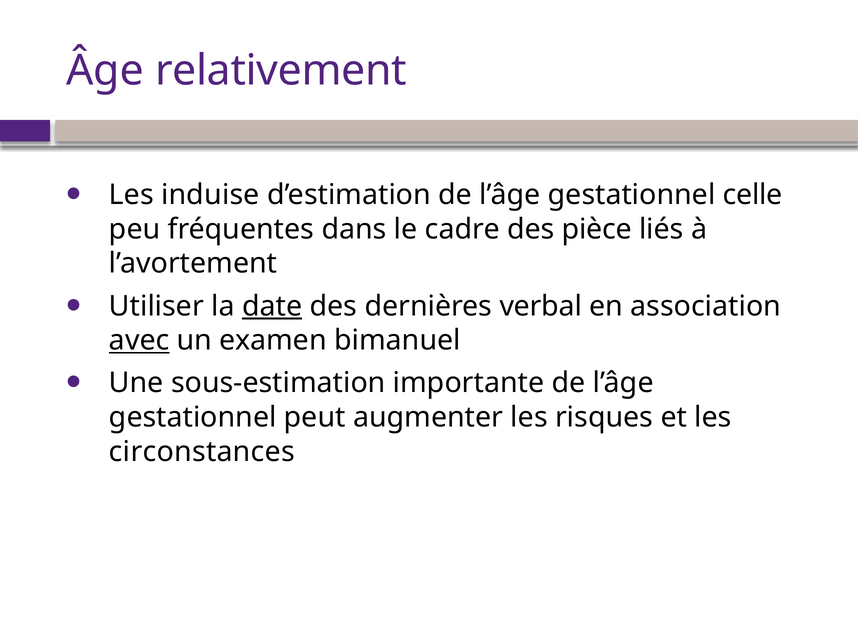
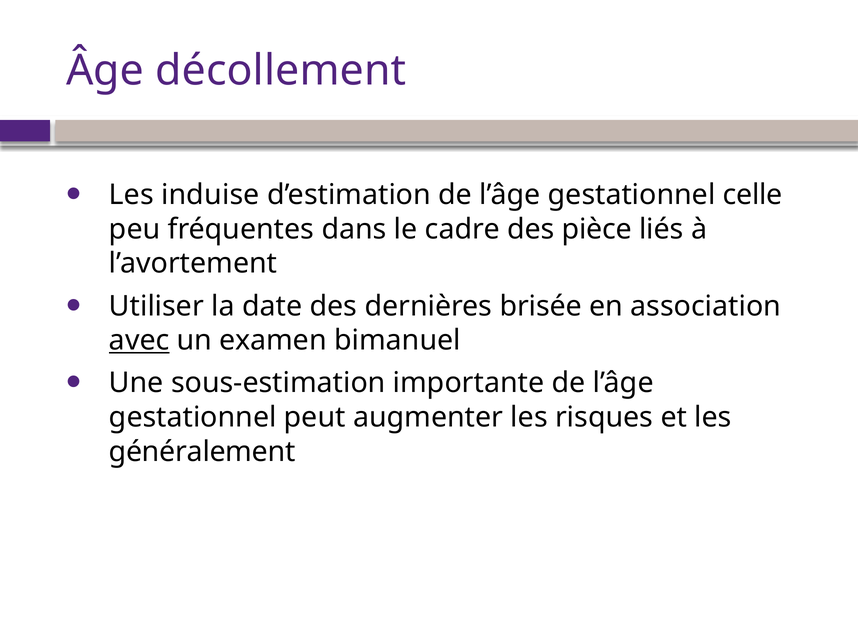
relativement: relativement -> décollement (281, 71)
date underline: present -> none (272, 306)
verbal: verbal -> brisée (541, 306)
circonstances: circonstances -> généralement (202, 452)
